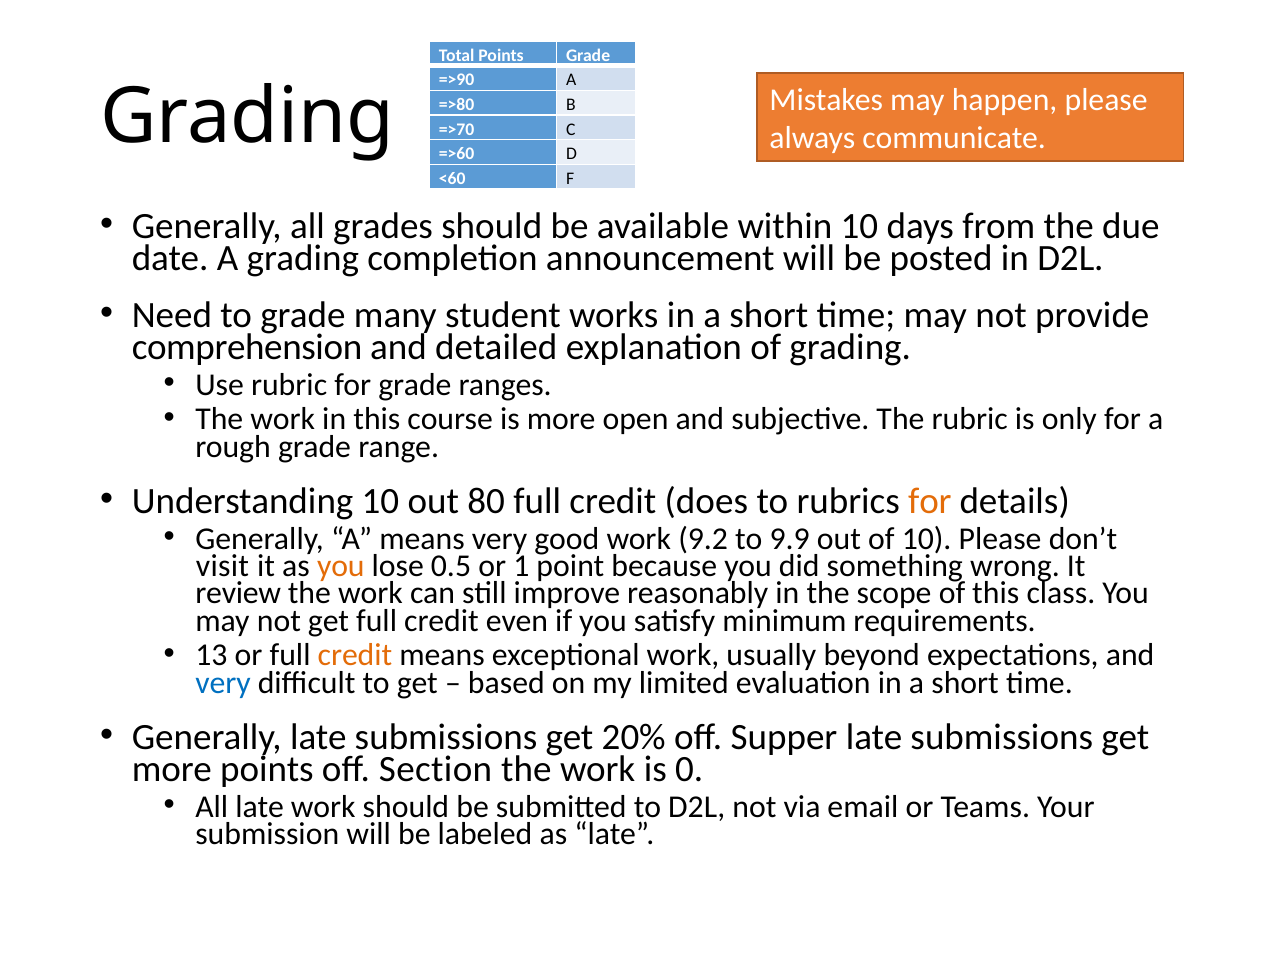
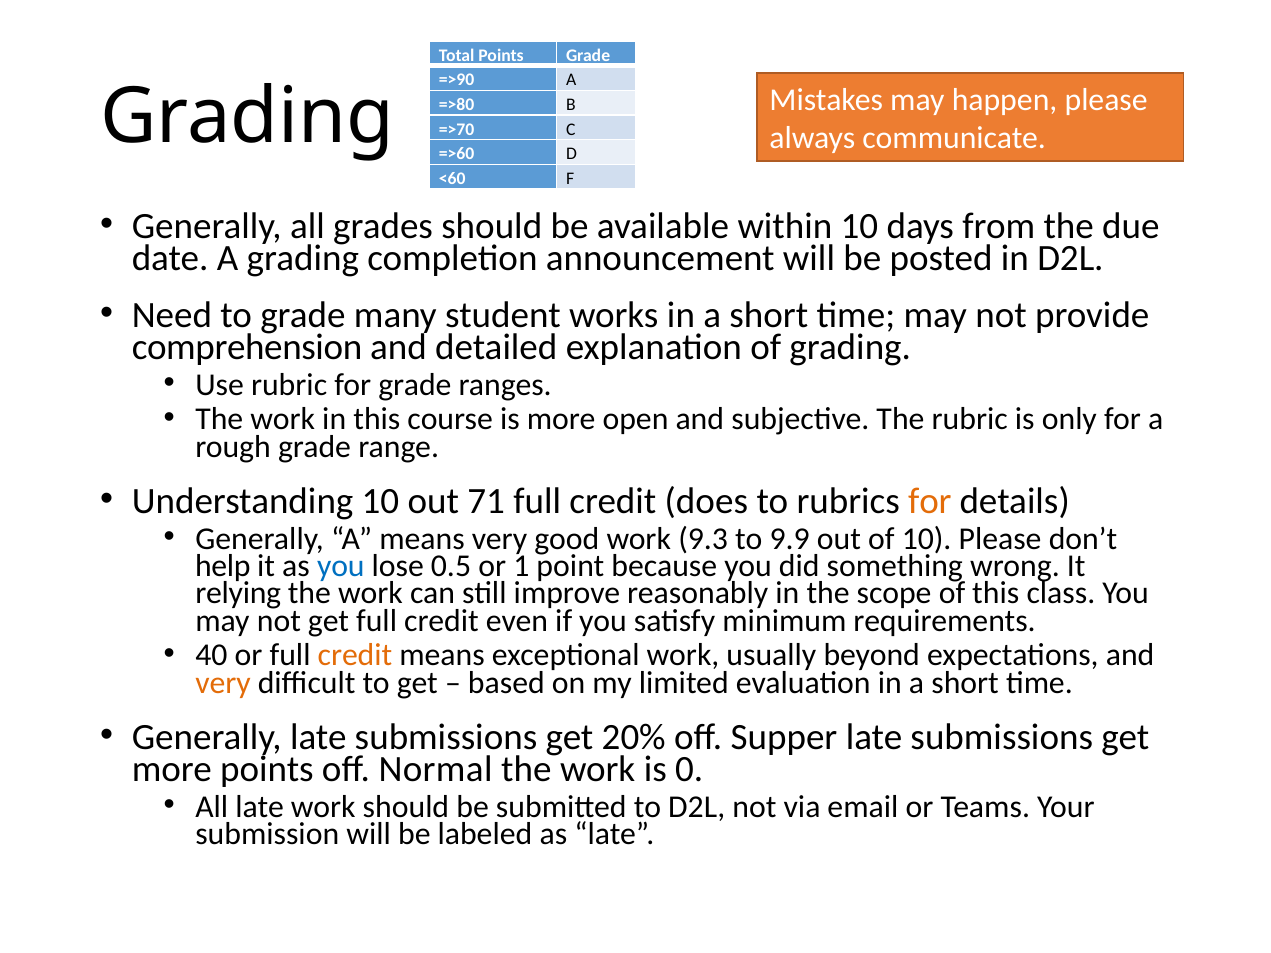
80: 80 -> 71 (486, 502)
9.2: 9.2 -> 9.3 (703, 539)
visit: visit -> help (223, 566)
you colour: orange -> blue (341, 566)
review: review -> relying (238, 594)
13: 13 -> 40 (211, 656)
very colour: blue -> orange (223, 683)
Section: Section -> Normal (436, 770)
